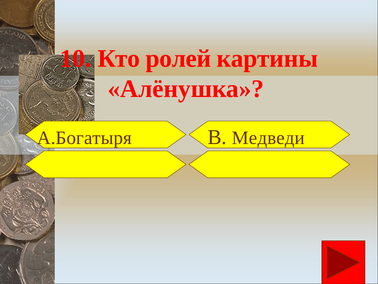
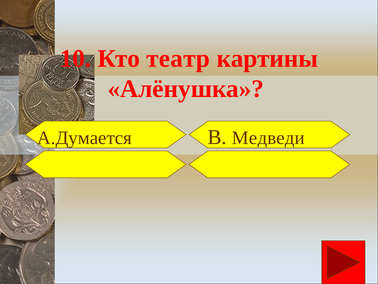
ролей: ролей -> театр (178, 58)
А.Богатыря: А.Богатыря -> А.Думается (85, 138)
